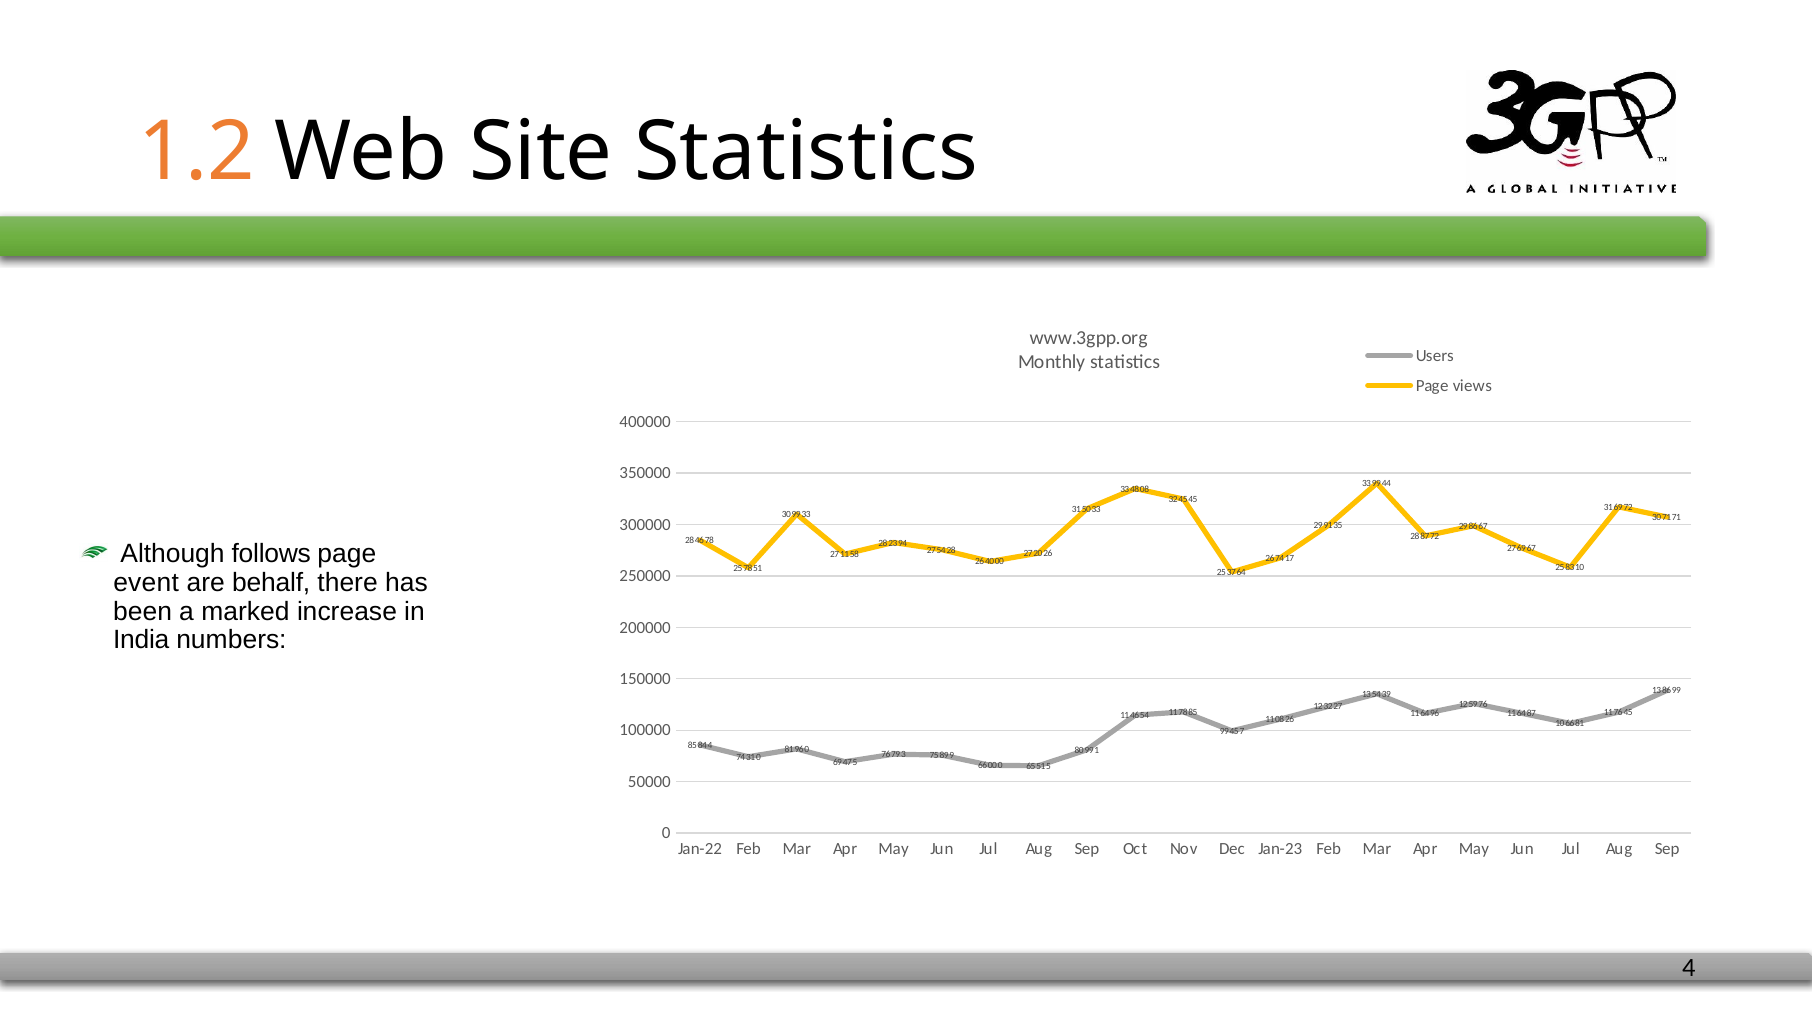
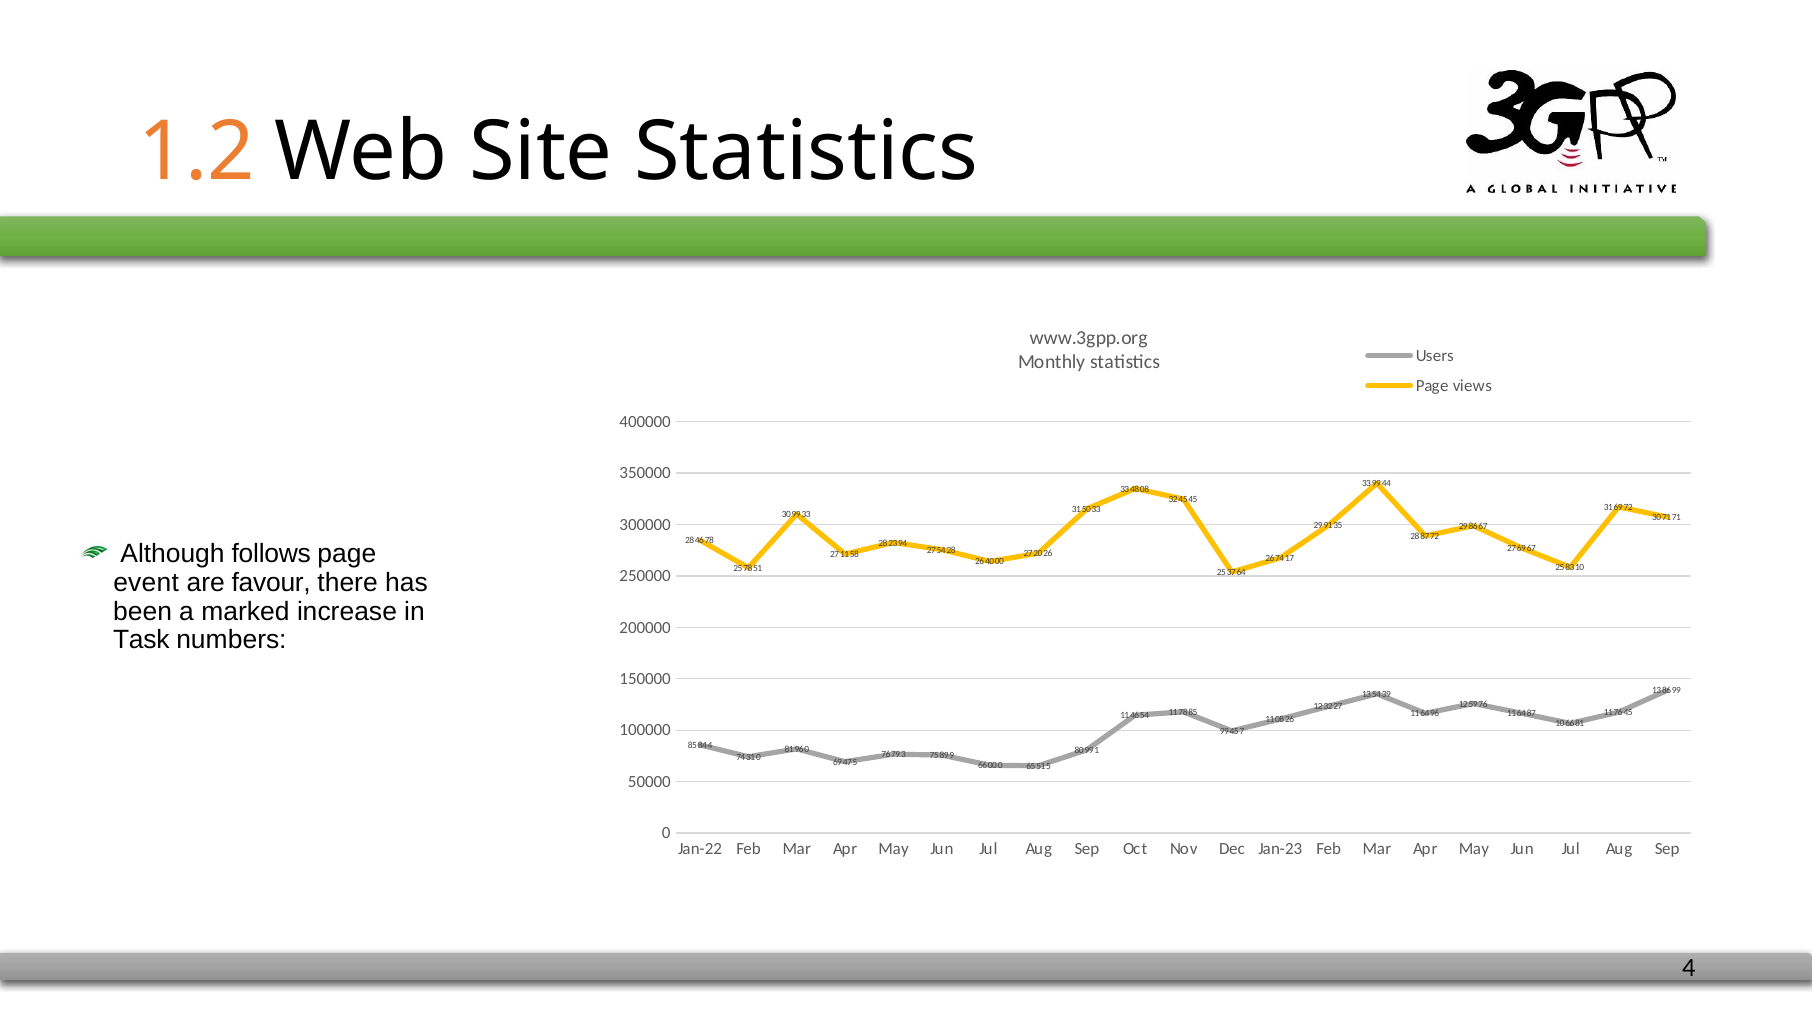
behalf: behalf -> favour (271, 583)
India: India -> Task (141, 640)
